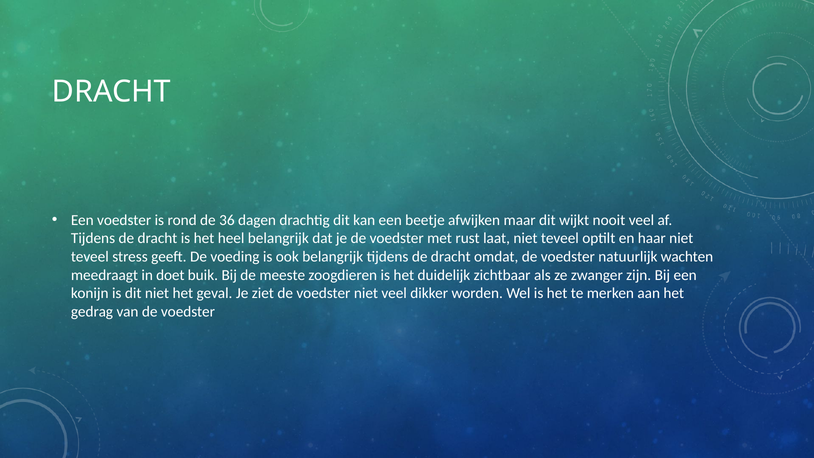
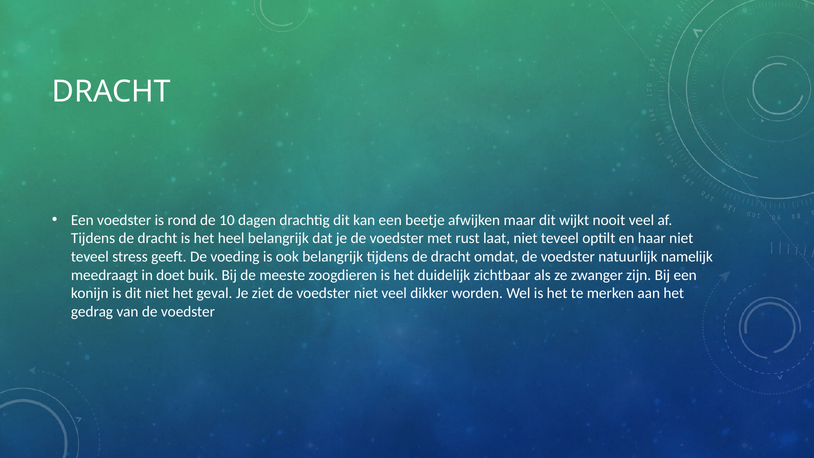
36: 36 -> 10 (227, 220)
wachten: wachten -> namelijk (687, 257)
